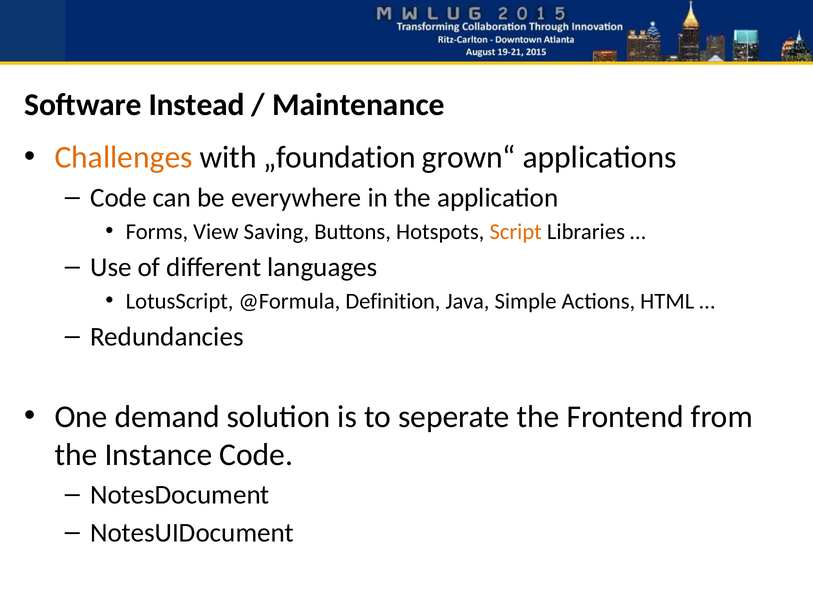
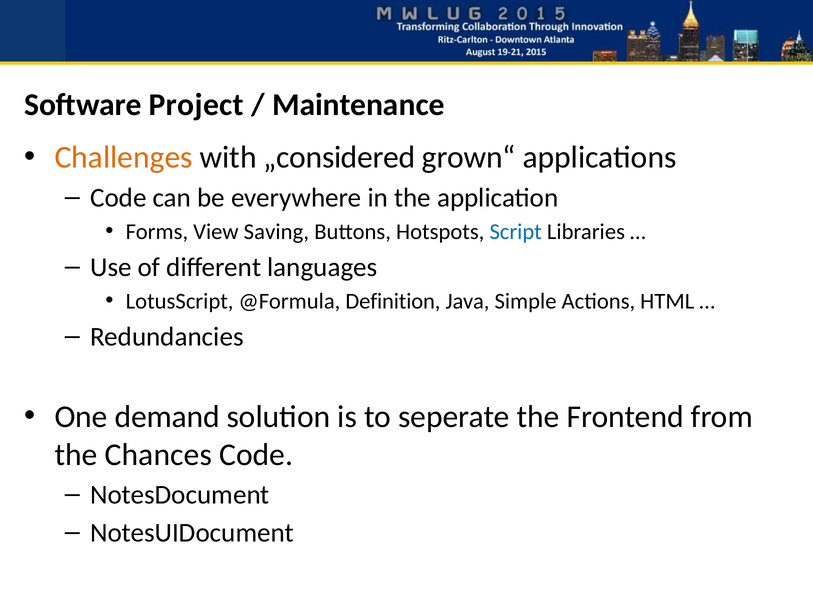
Instead: Instead -> Project (196, 105)
„foundation: „foundation -> „considered (339, 157)
Script colour: orange -> blue (516, 232)
Instance: Instance -> Chances (158, 454)
